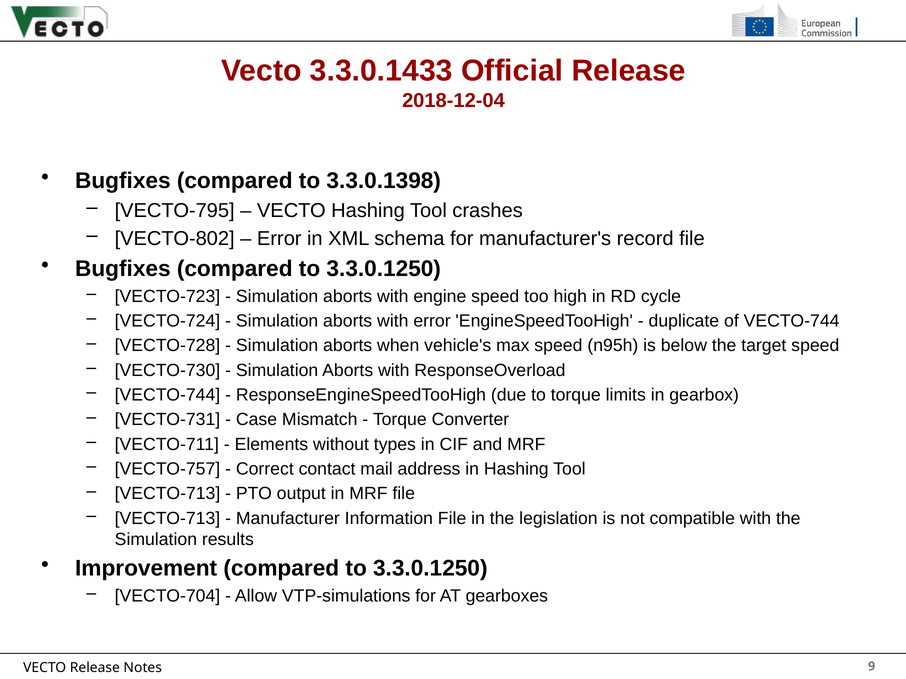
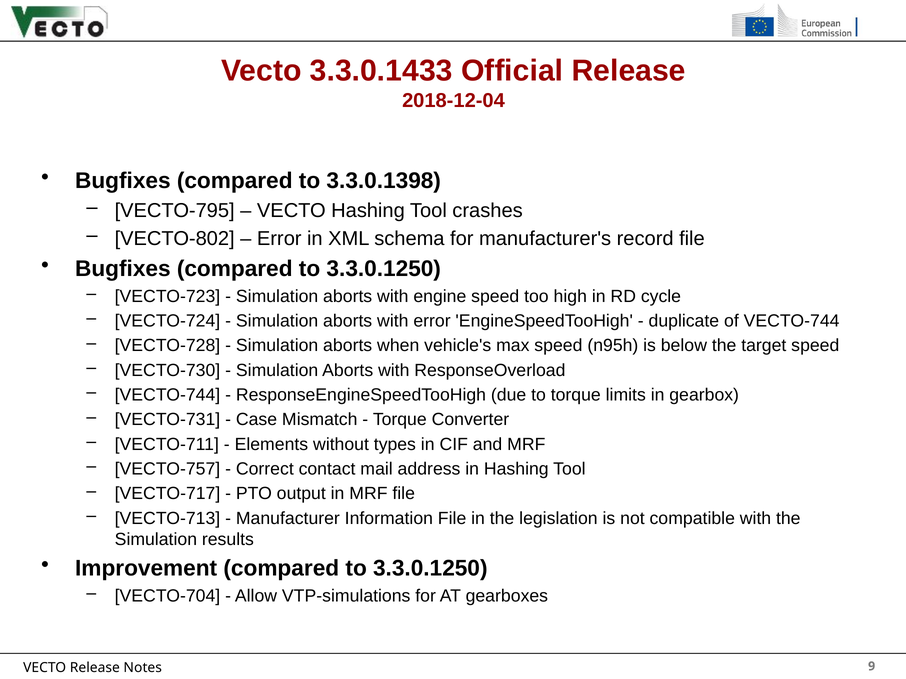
VECTO-713: VECTO-713 -> VECTO-717 (168, 494)
